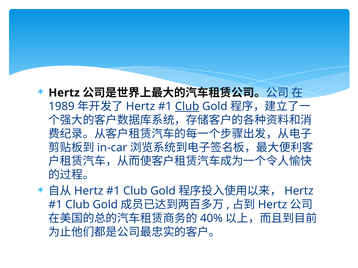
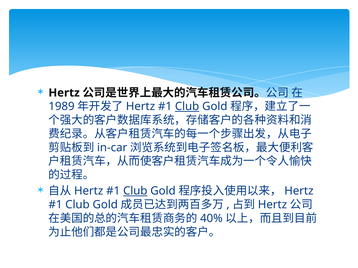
Club underline: none -> present (135, 191)
